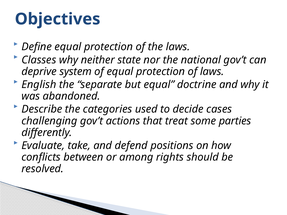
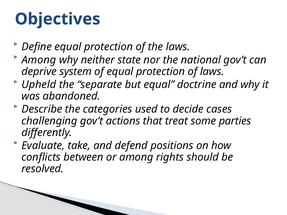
Classes: Classes -> Among (39, 60)
English: English -> Upheld (39, 85)
